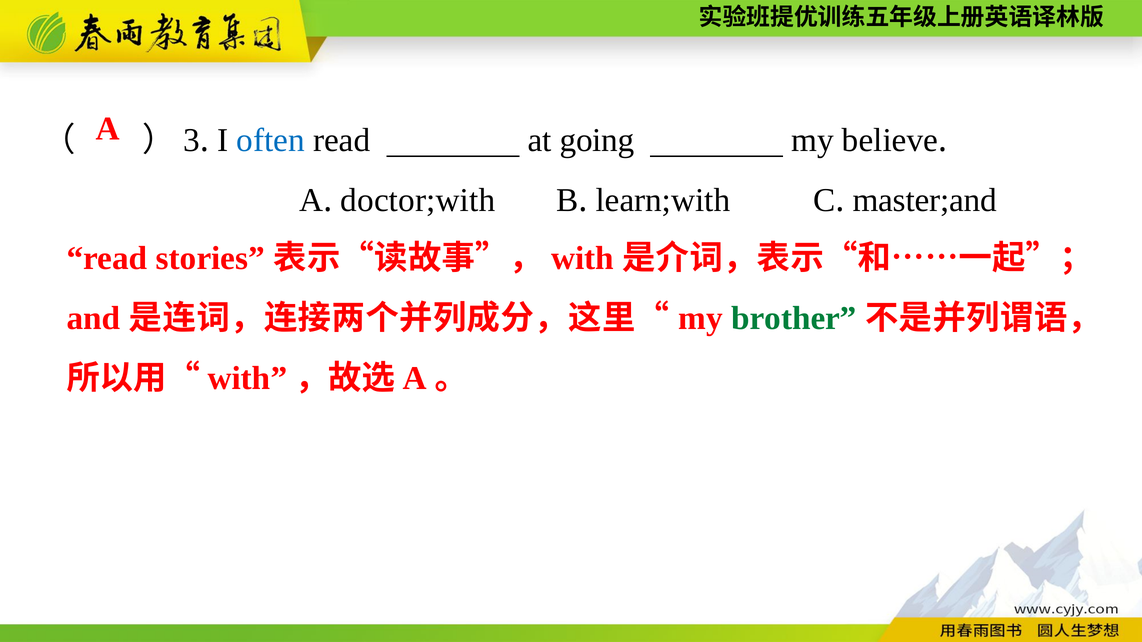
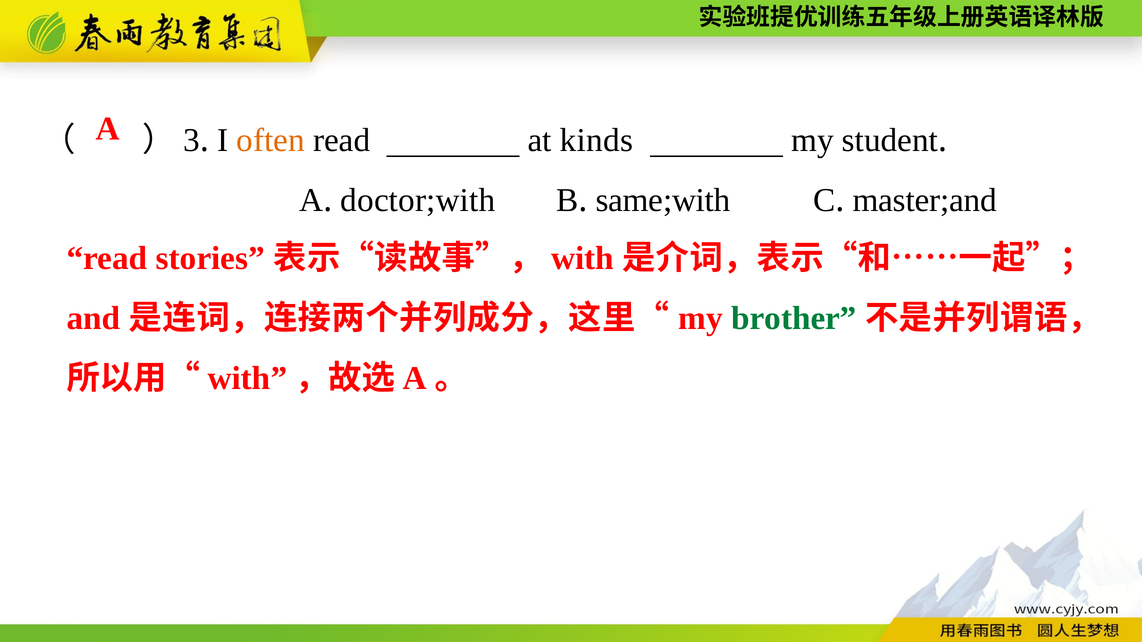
often colour: blue -> orange (271, 140)
going: going -> kinds (597, 140)
believe: believe -> student (890, 140)
learn;with: learn;with -> same;with (663, 200)
